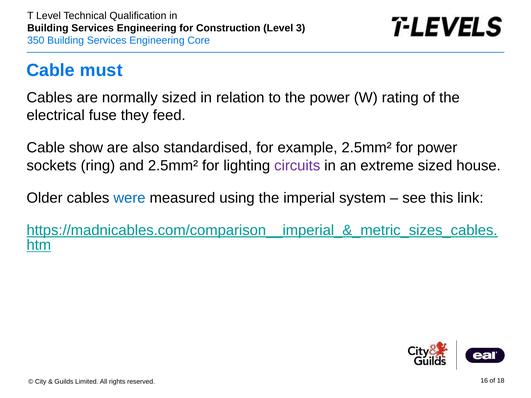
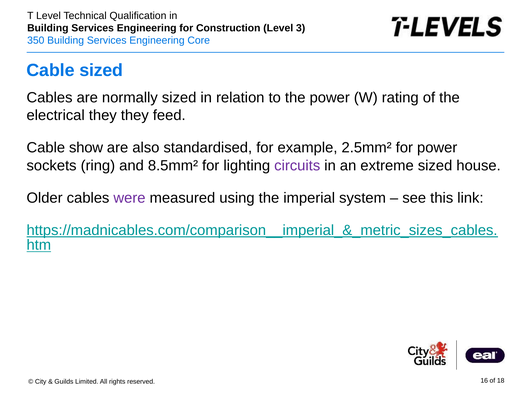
Cable must: must -> sized (101, 70)
electrical fuse: fuse -> they (103, 115)
and 2.5mm²: 2.5mm² -> 8.5mm² (173, 166)
were colour: blue -> purple (129, 198)
